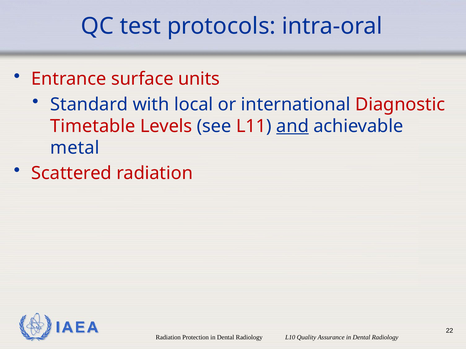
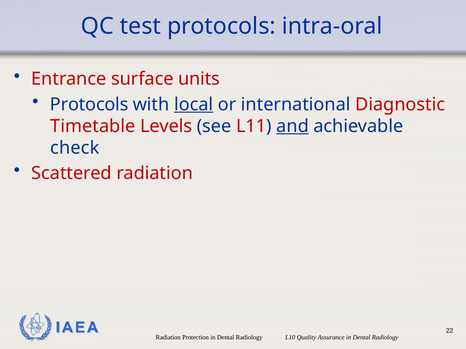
Standard: Standard -> Protocols (89, 105)
local underline: none -> present (194, 105)
metal: metal -> check (75, 148)
